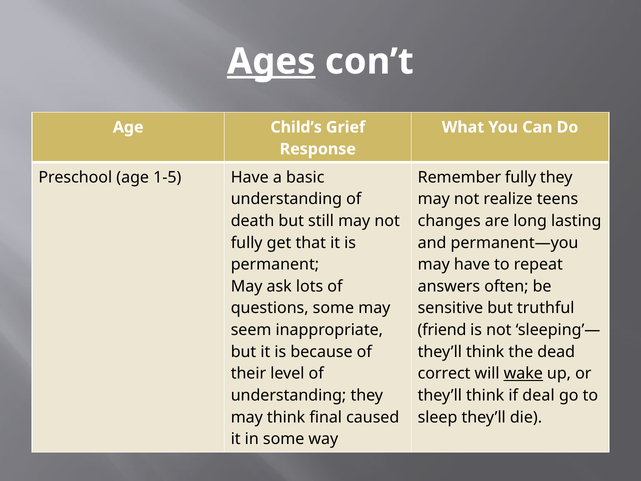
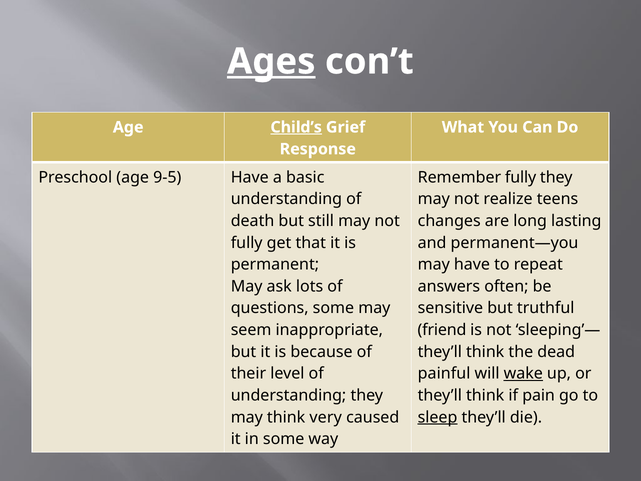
Child’s underline: none -> present (296, 127)
1-5: 1-5 -> 9-5 (167, 177)
correct: correct -> painful (444, 373)
deal: deal -> pain (539, 395)
final: final -> very (326, 417)
sleep underline: none -> present (438, 417)
